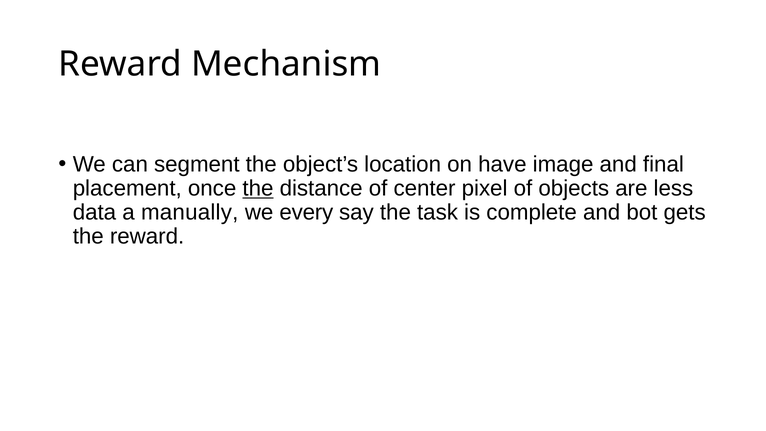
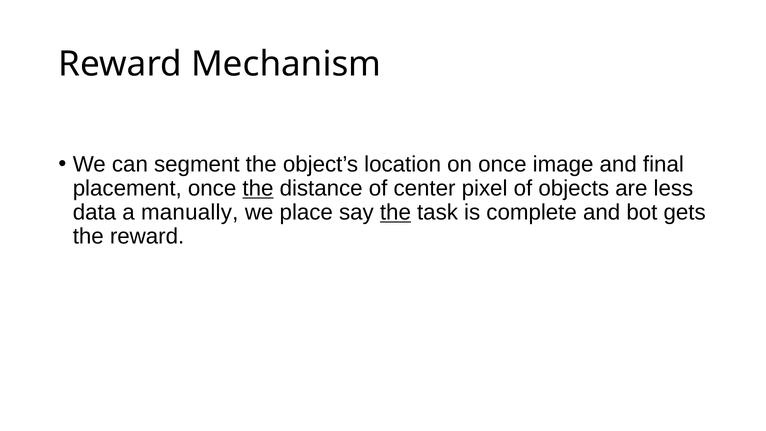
on have: have -> once (502, 164)
every: every -> place (306, 212)
the underline: none -> present (395, 212)
